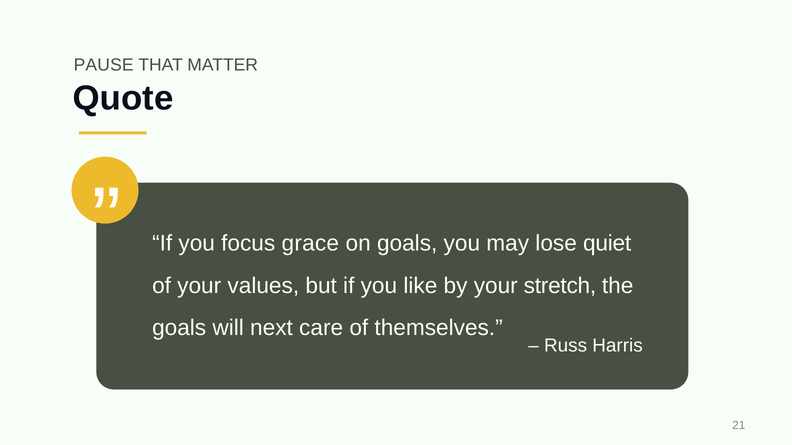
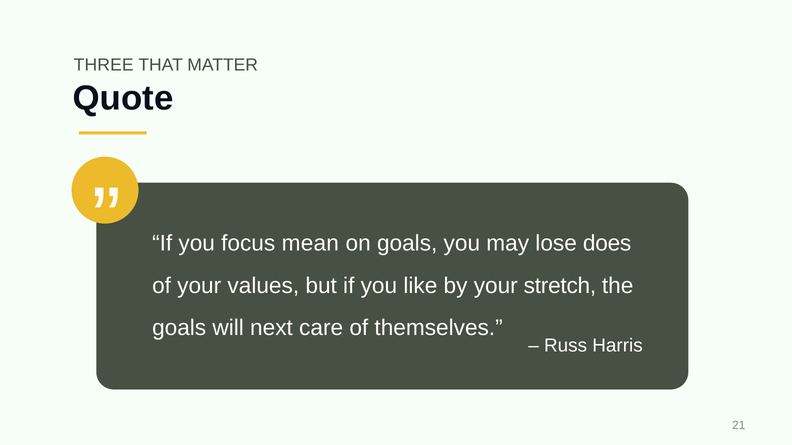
PAUSE: PAUSE -> THREE (104, 65)
grace: grace -> mean (310, 244)
quiet: quiet -> does (607, 244)
